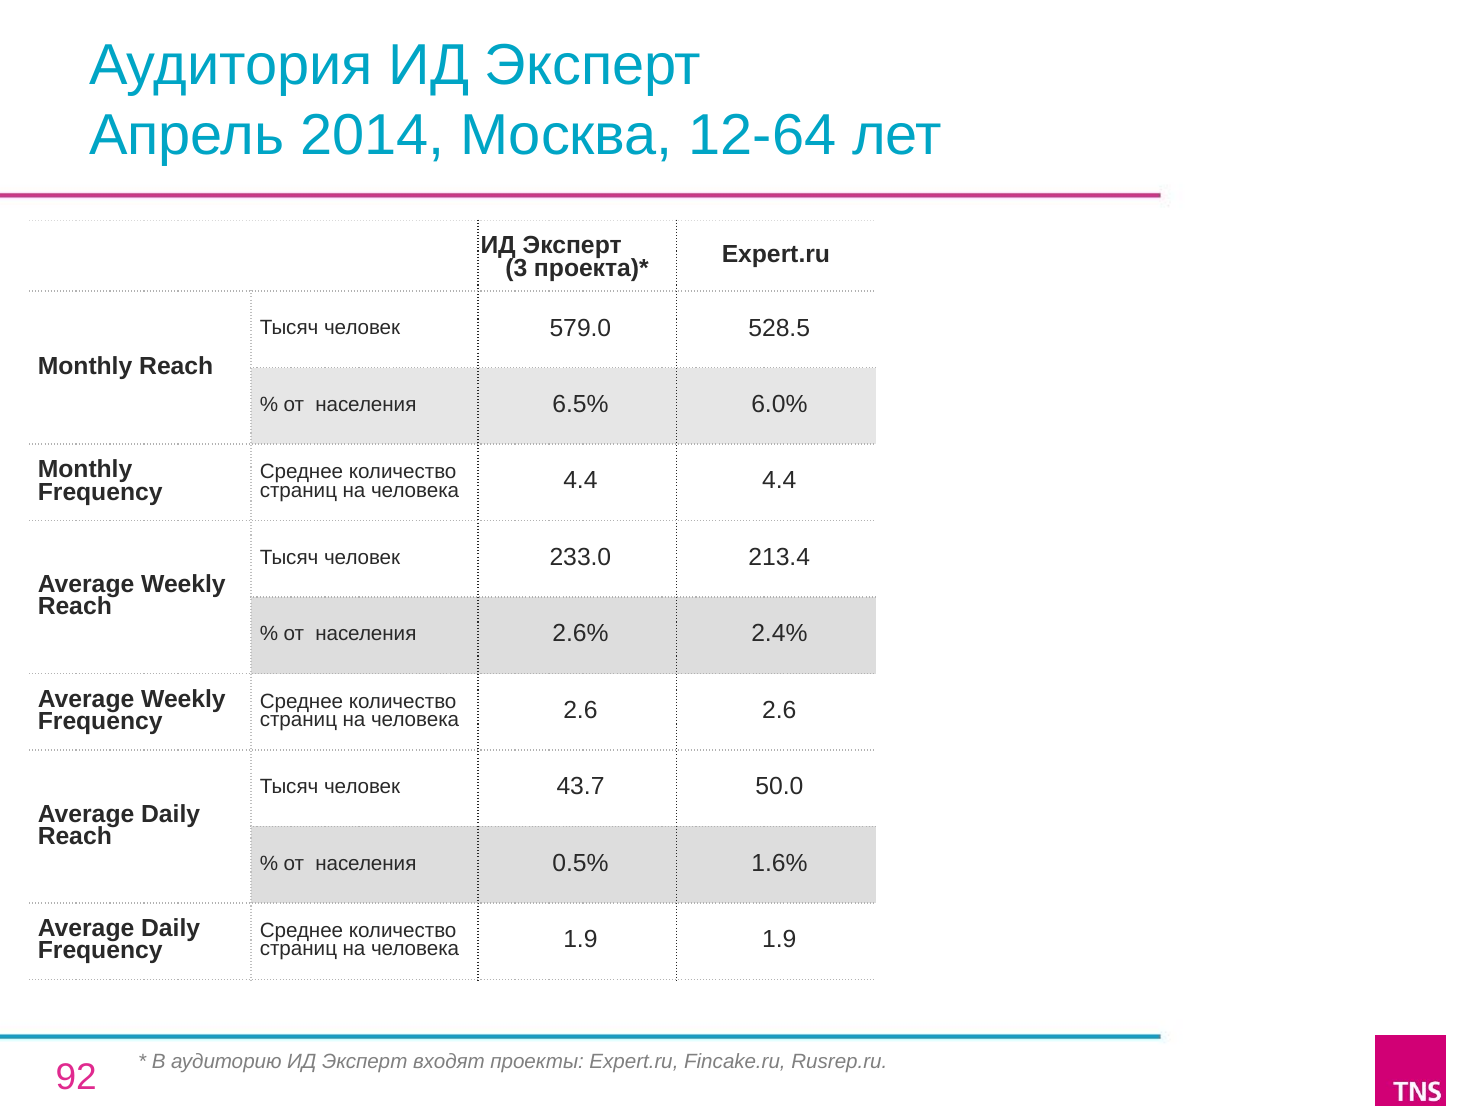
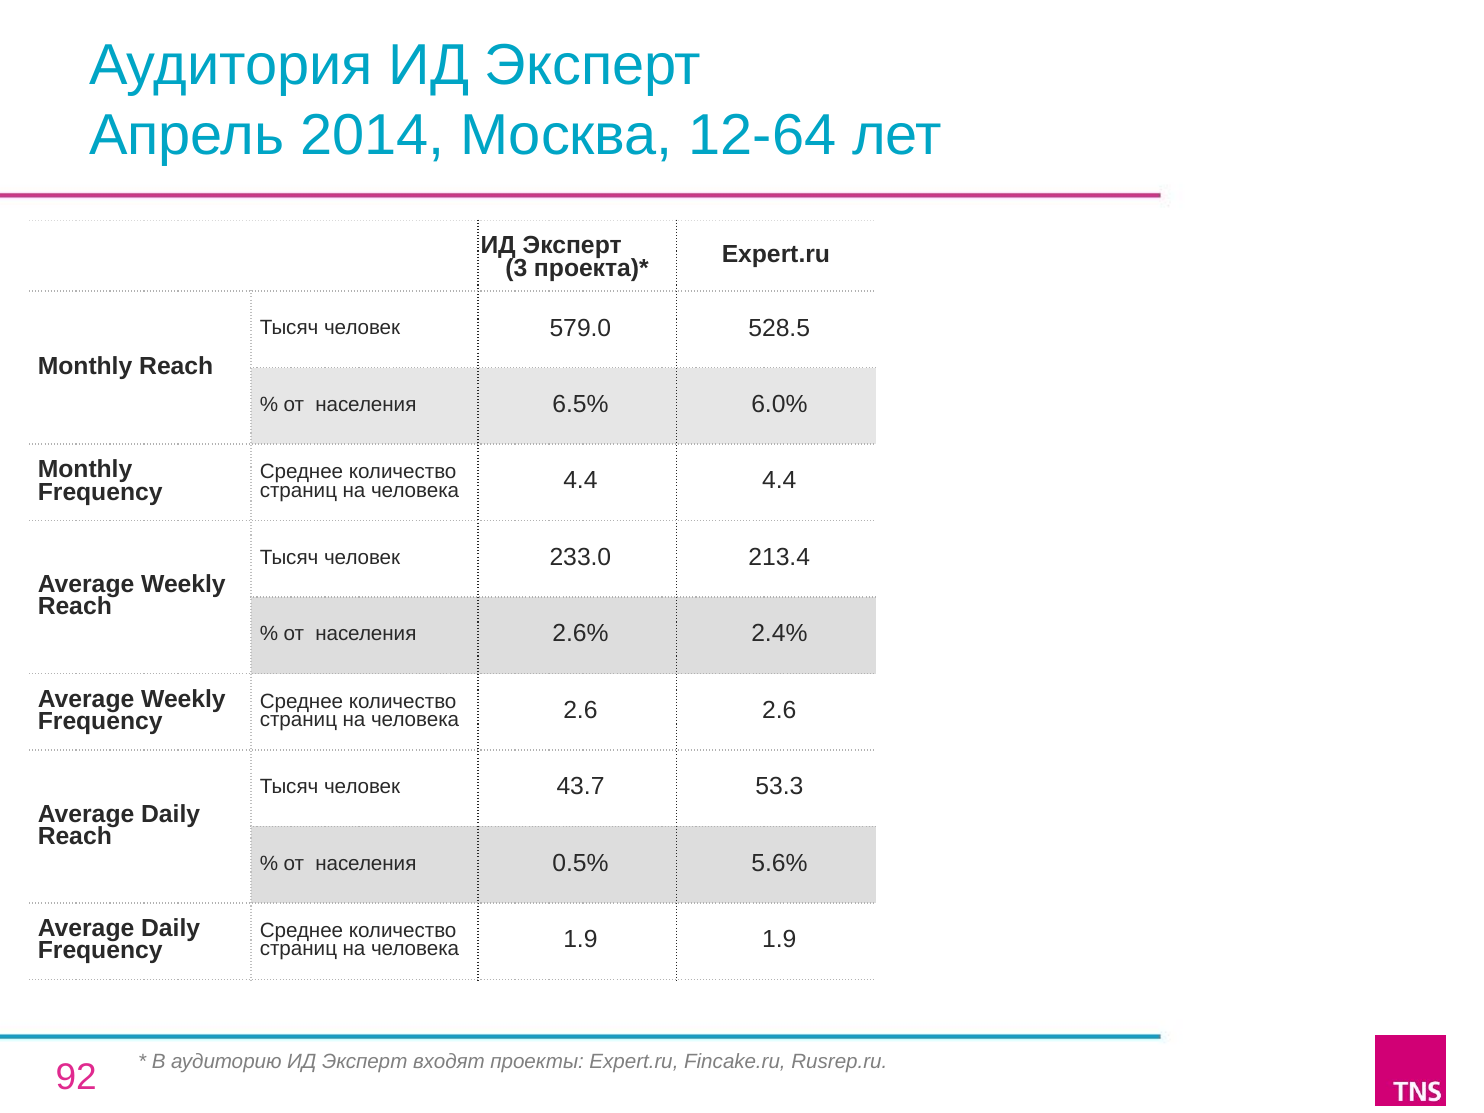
50.0: 50.0 -> 53.3 (779, 787)
1.6%: 1.6% -> 5.6% (779, 863)
